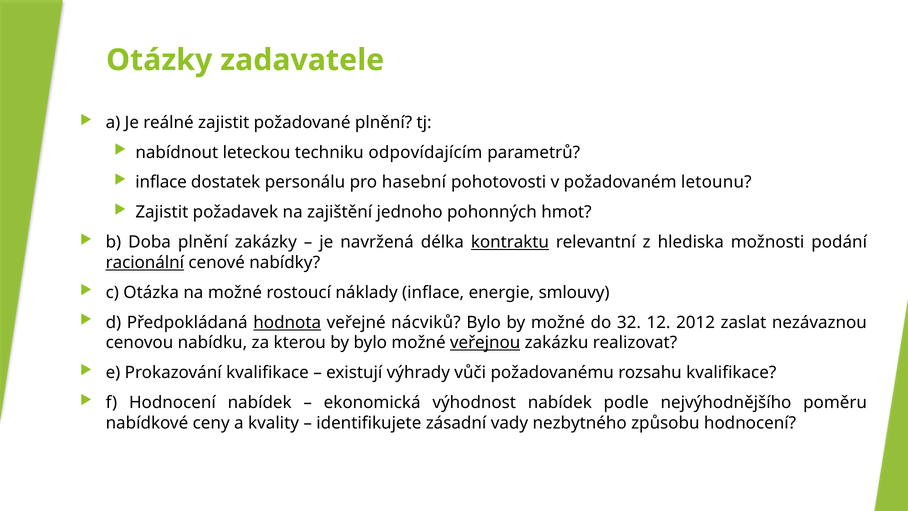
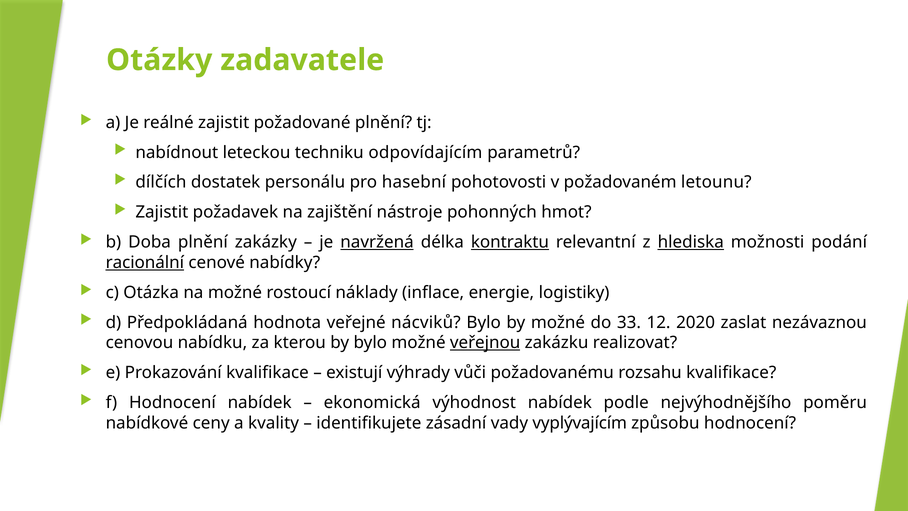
inflace: inflace -> dílčích (161, 182)
jednoho: jednoho -> nástroje (410, 212)
navržená underline: none -> present (377, 242)
hlediska underline: none -> present (691, 242)
smlouvy: smlouvy -> logistiky (574, 292)
hodnota underline: present -> none (287, 322)
32: 32 -> 33 (629, 322)
2012: 2012 -> 2020 (696, 322)
nezbytného: nezbytného -> vyplývajícím (580, 423)
